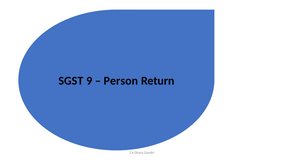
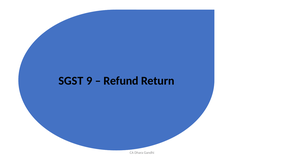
Person: Person -> Refund (121, 81)
